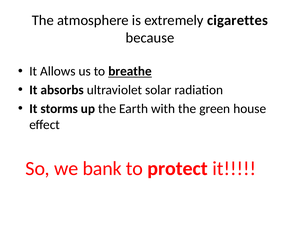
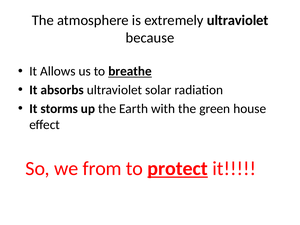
extremely cigarettes: cigarettes -> ultraviolet (238, 20)
bank: bank -> from (102, 169)
protect underline: none -> present (178, 169)
